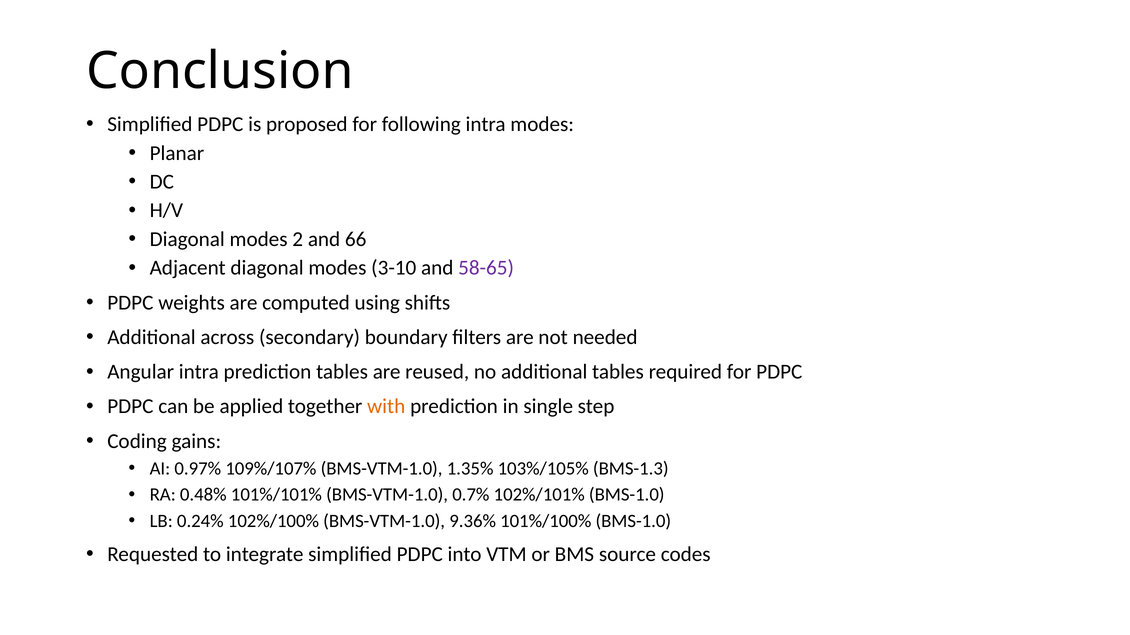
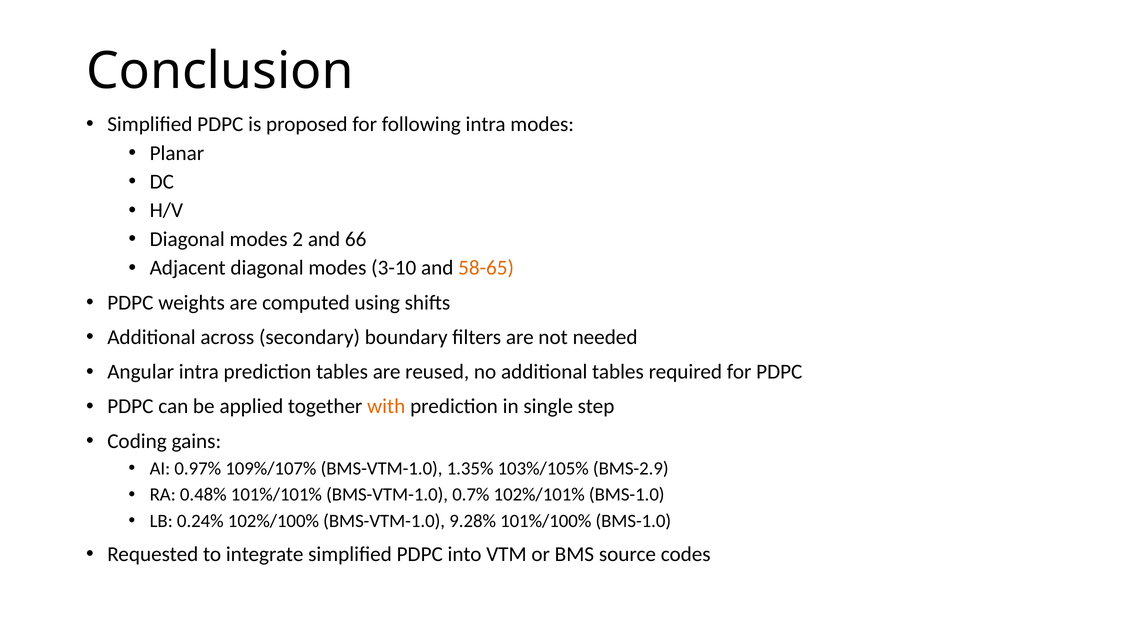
58-65 colour: purple -> orange (486, 268)
BMS-1.3: BMS-1.3 -> BMS-2.9 (631, 469)
9.36%: 9.36% -> 9.28% (473, 521)
